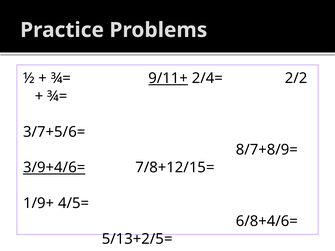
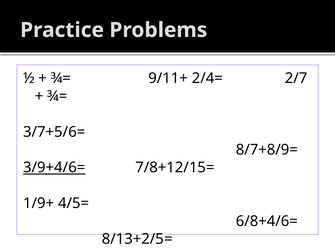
9/11+ underline: present -> none (168, 78)
2/2: 2/2 -> 2/7 (296, 78)
5/13+2/5=: 5/13+2/5= -> 8/13+2/5= (137, 239)
